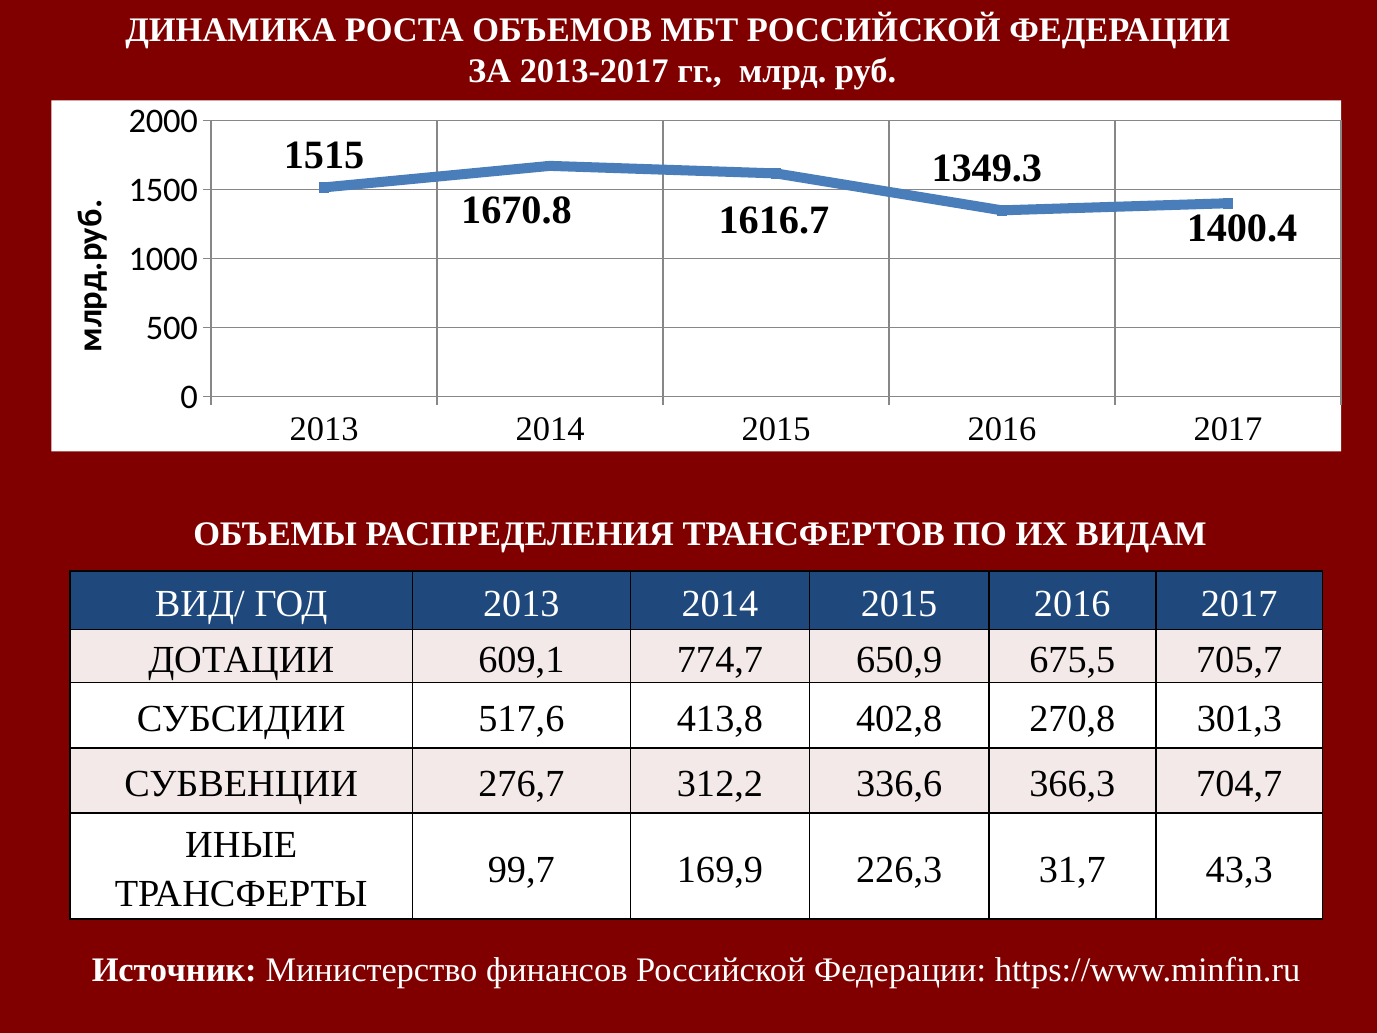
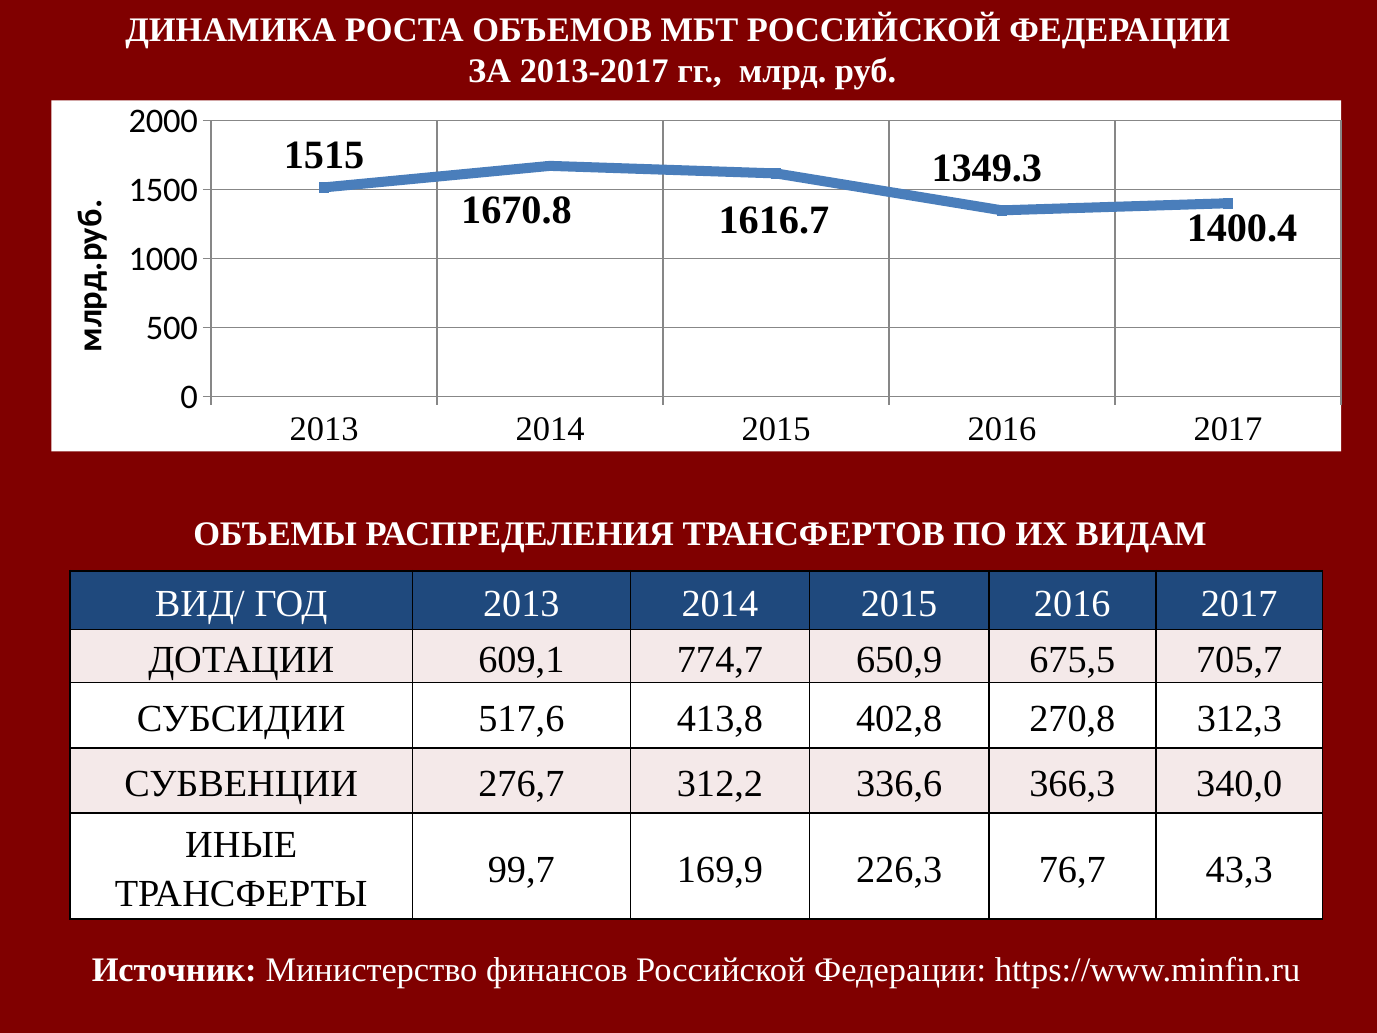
301,3: 301,3 -> 312,3 (1239, 718)
704,7: 704,7 -> 340,0 (1239, 784)
31,7: 31,7 -> 76,7 (1072, 869)
